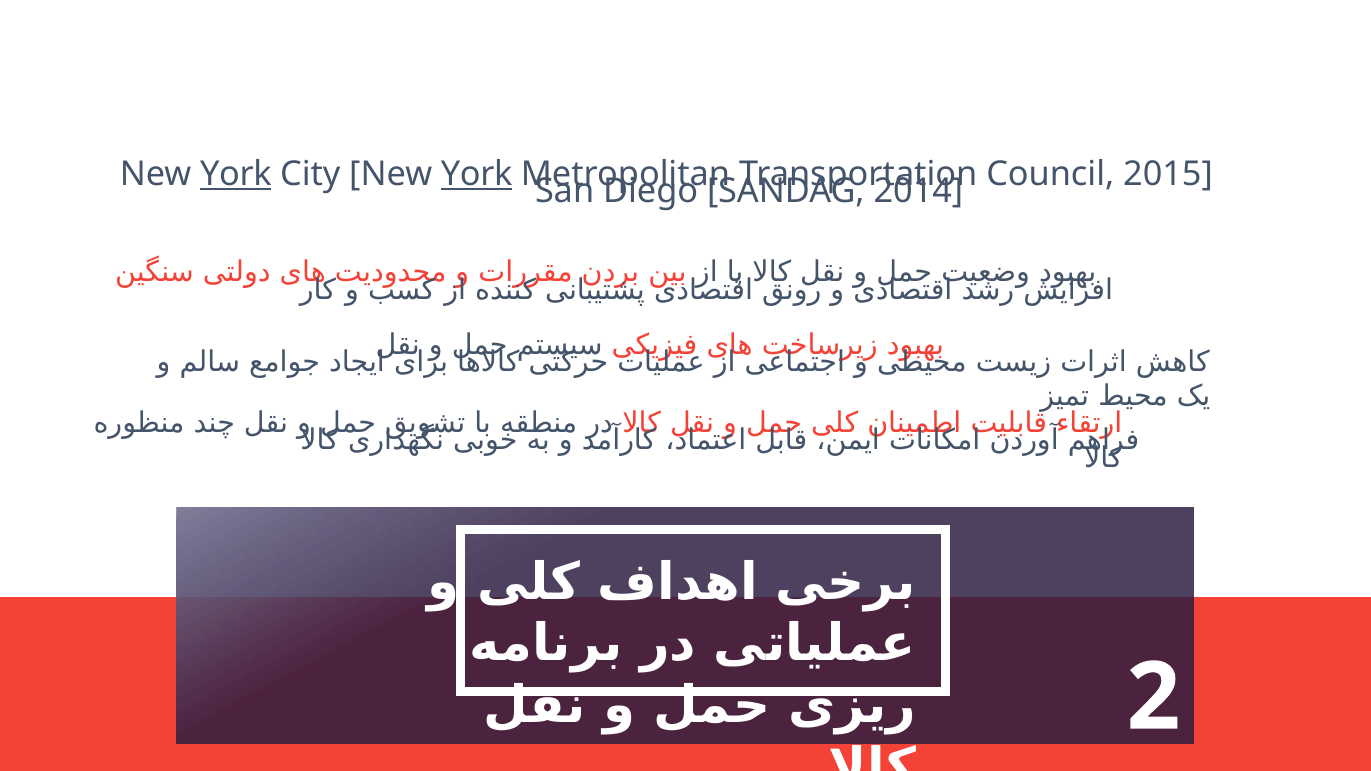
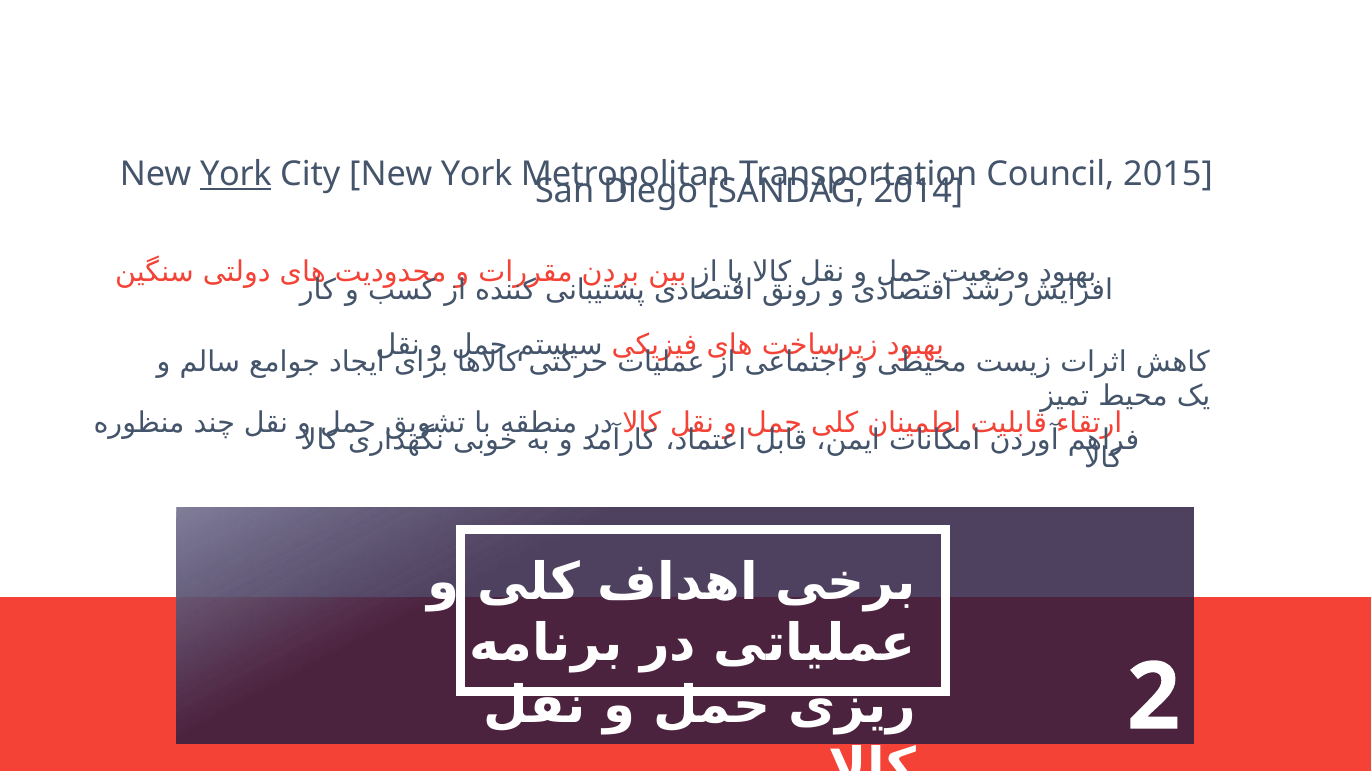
York underline: present -> none (477, 174)
